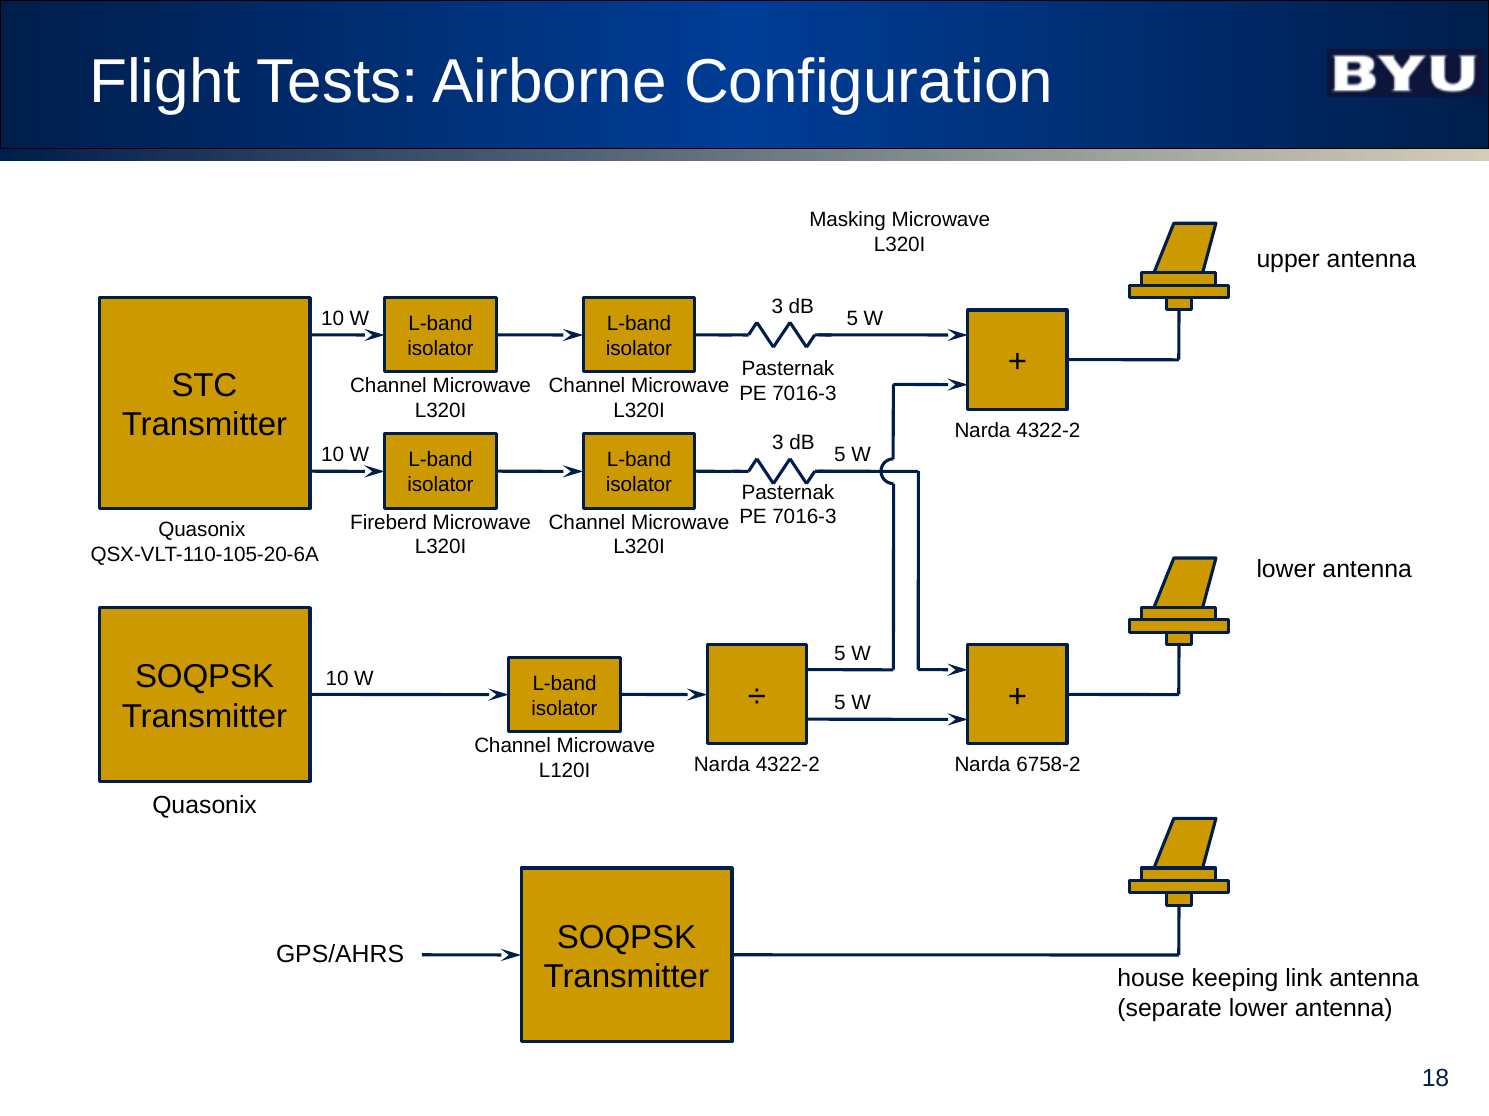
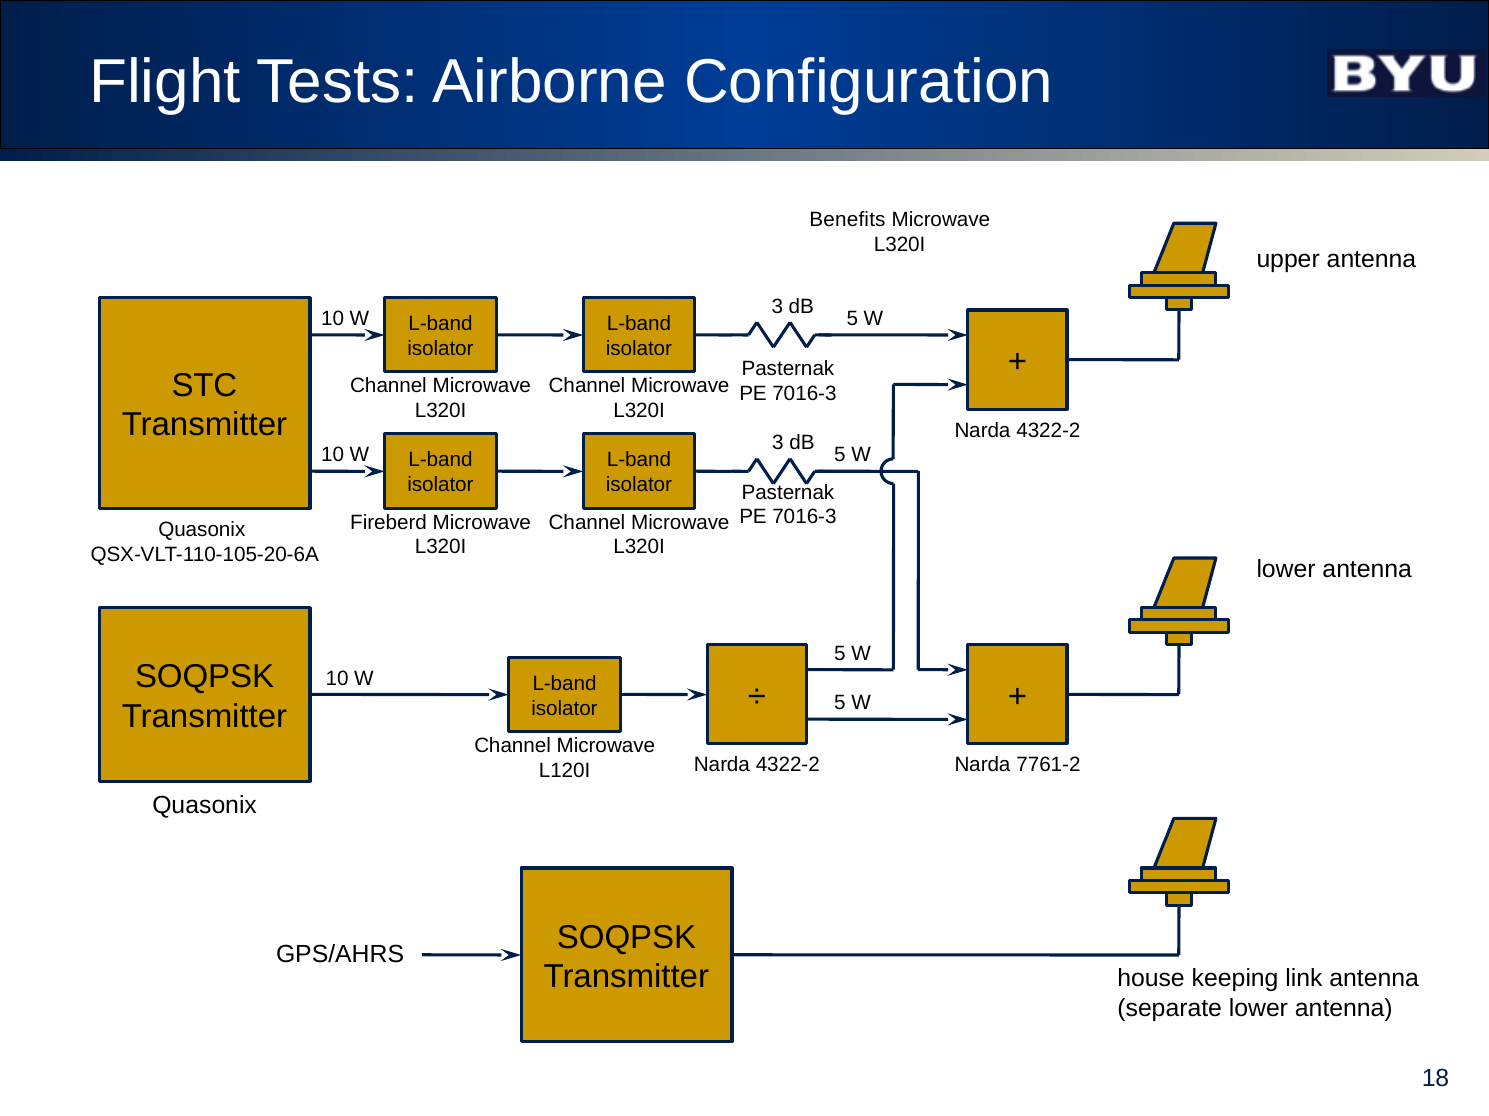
Masking: Masking -> Benefits (847, 220)
6758-2: 6758-2 -> 7761-2 (1048, 766)
